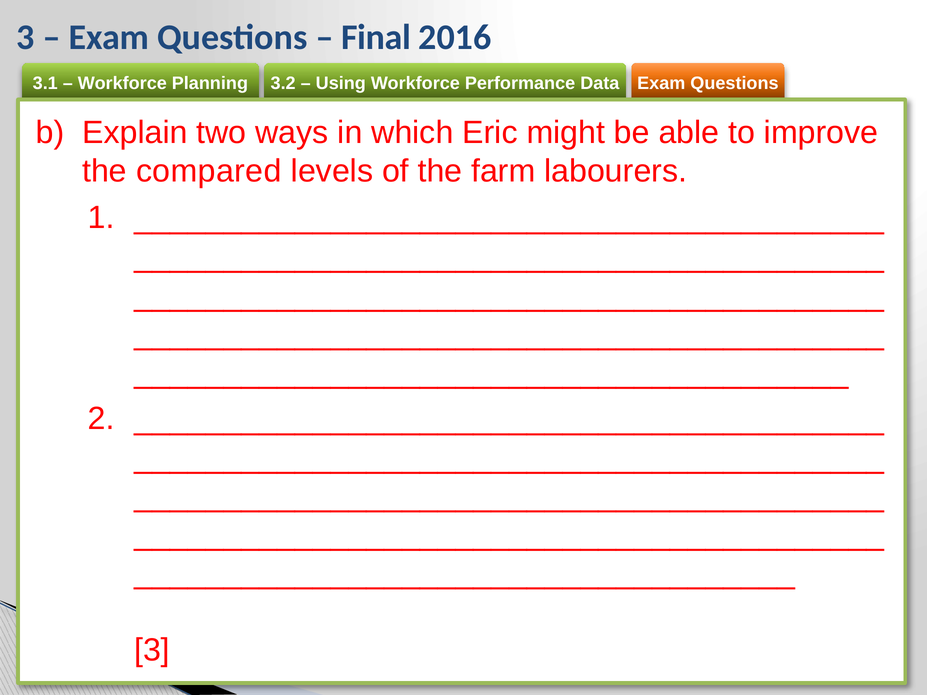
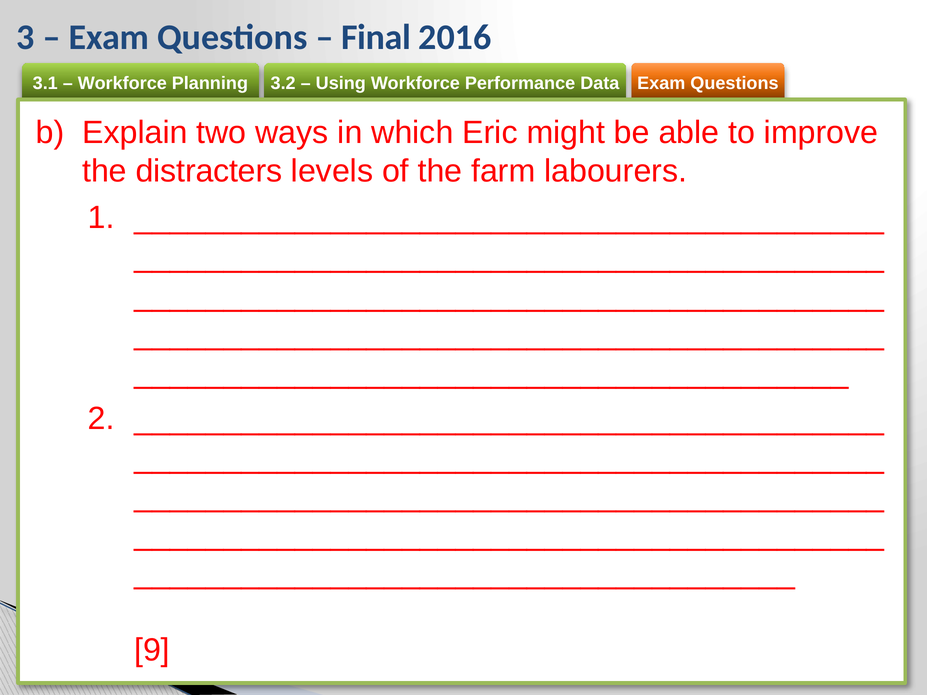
compared: compared -> distracters (209, 171)
3: 3 -> 9 (152, 650)
